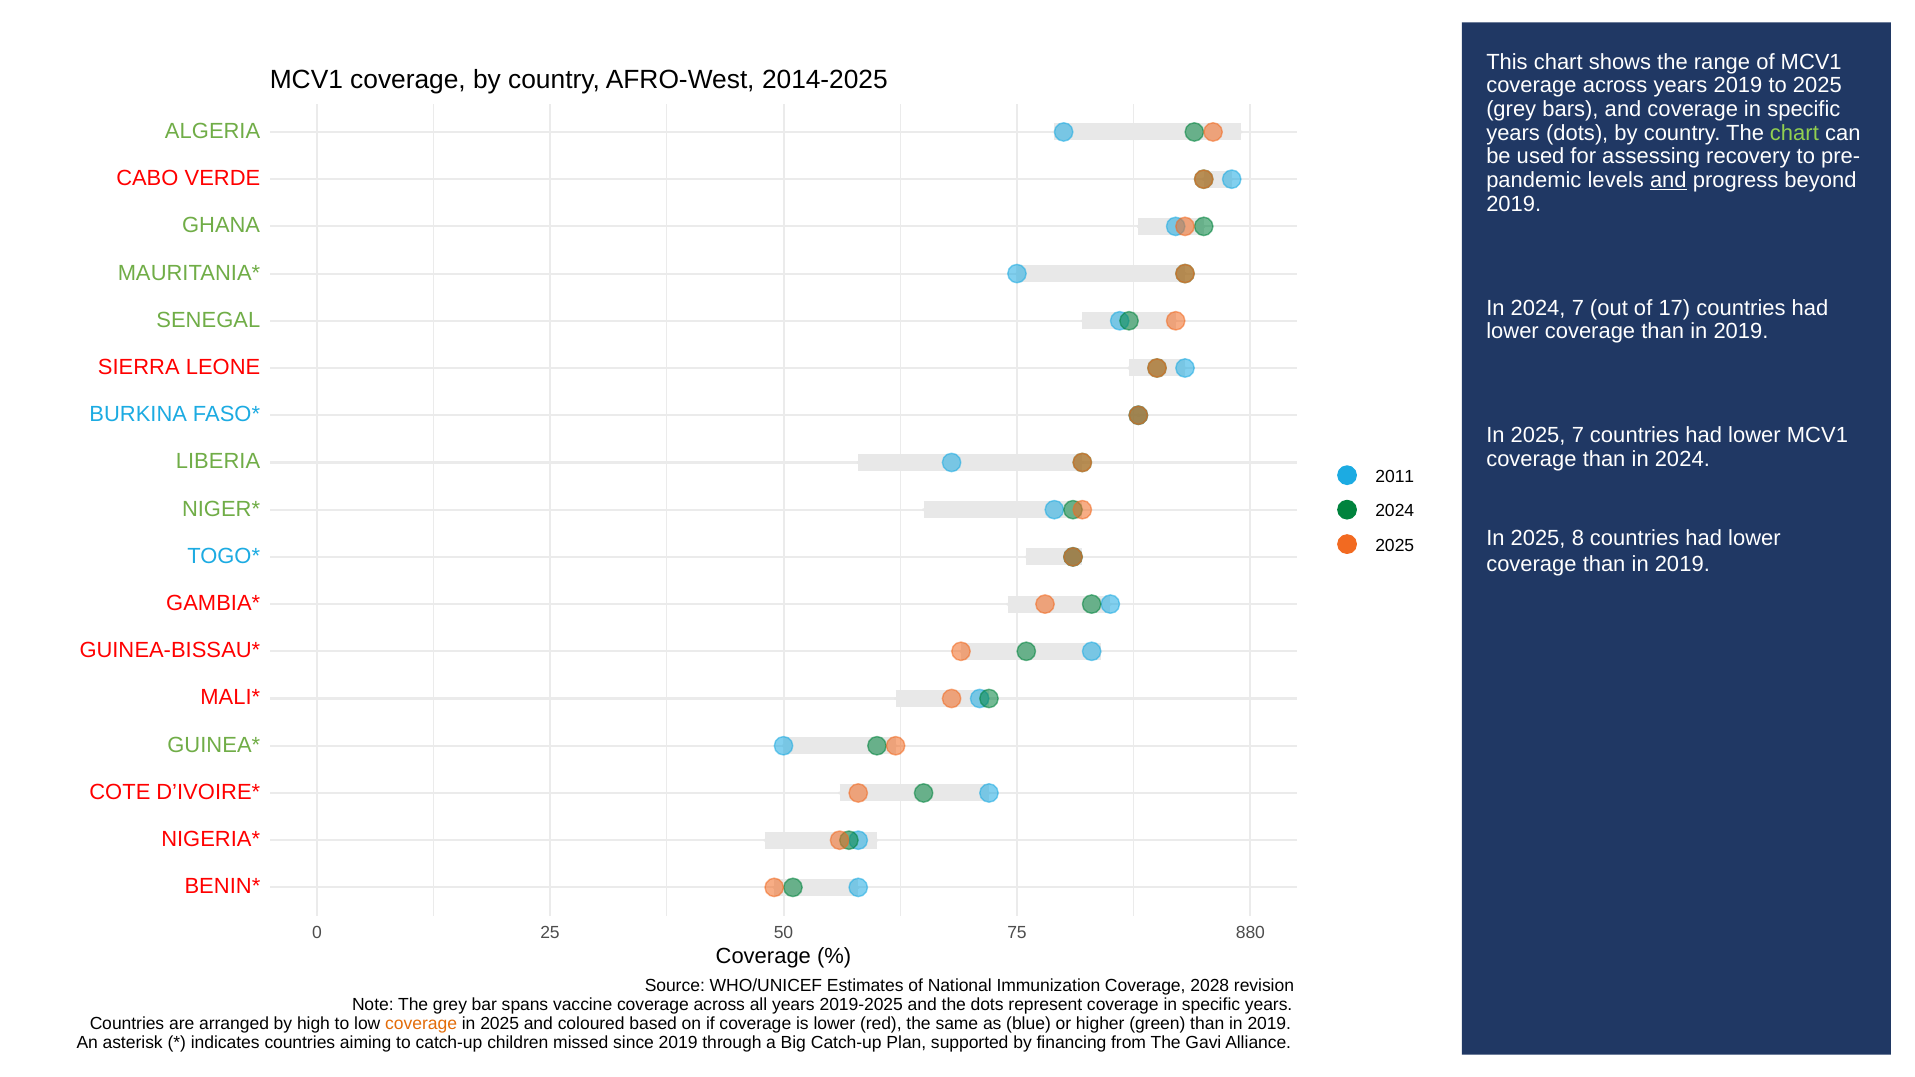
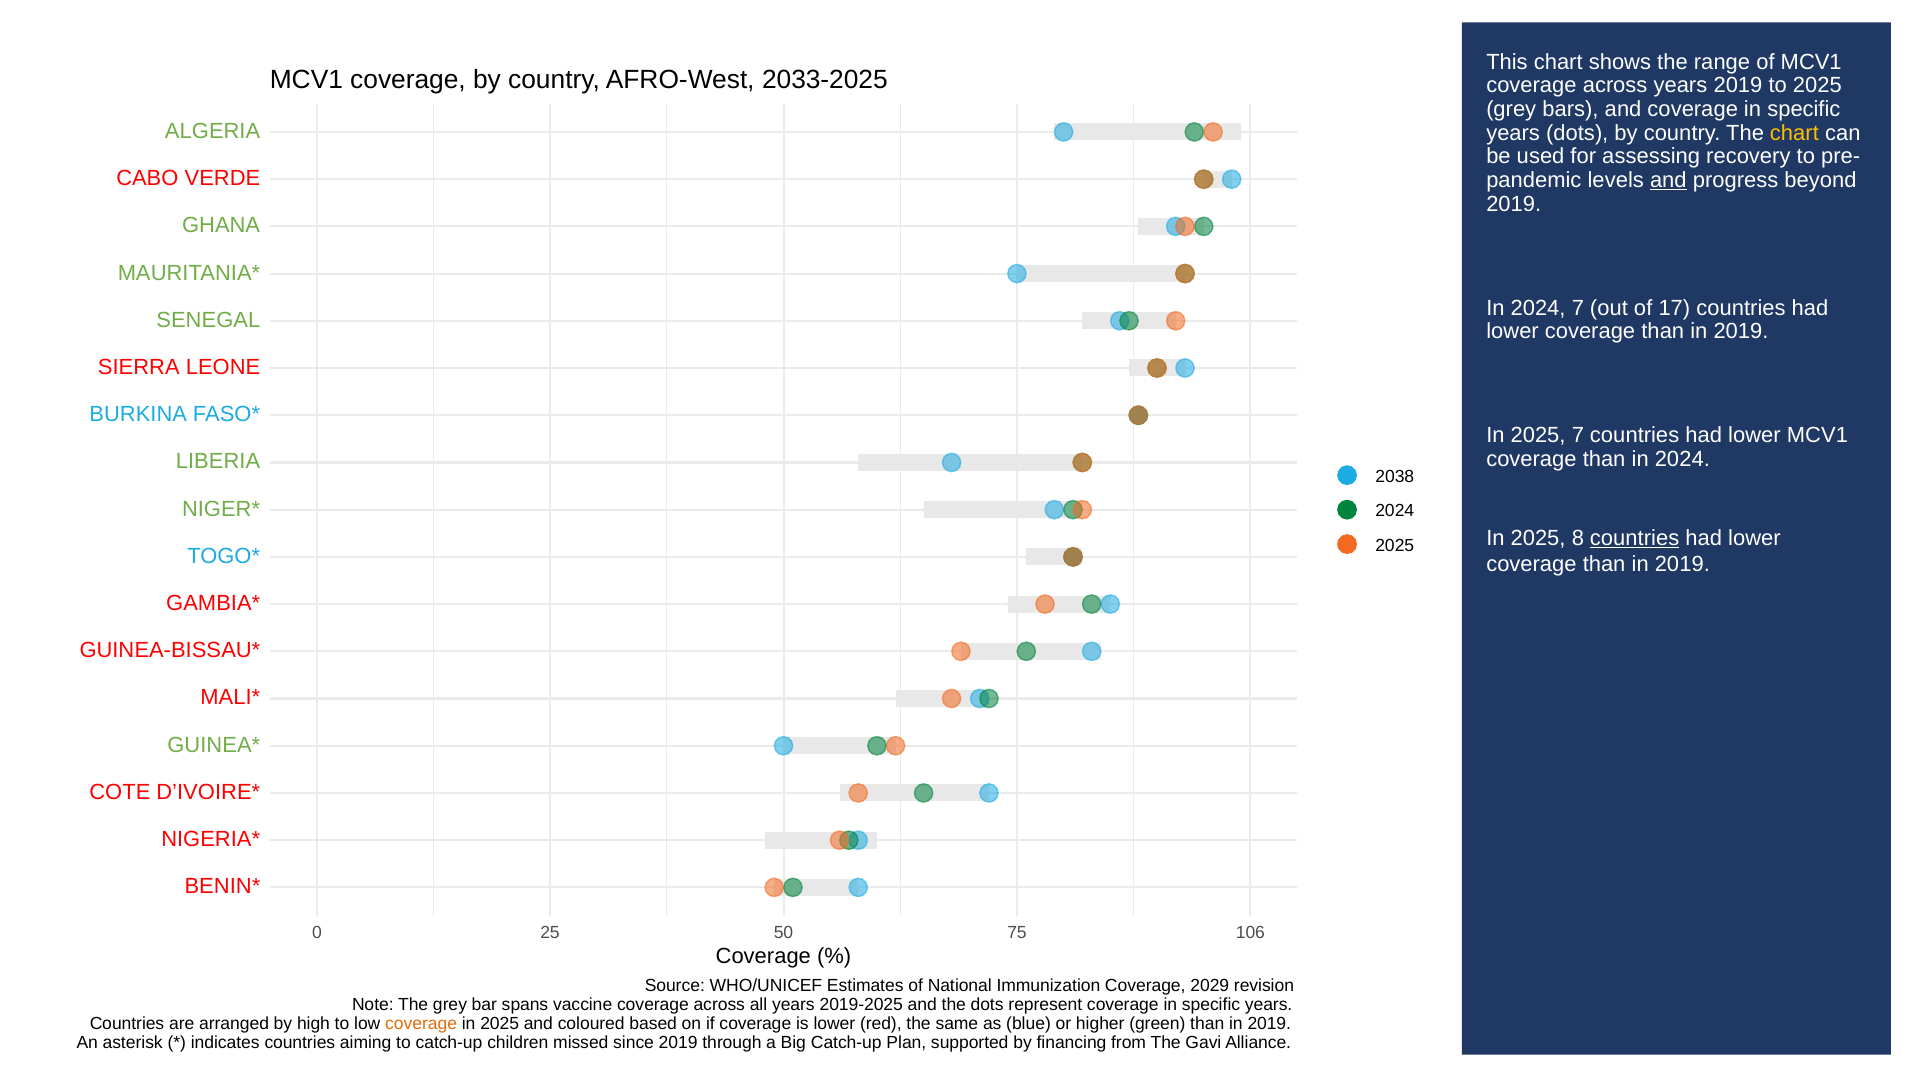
2014-2025: 2014-2025 -> 2033-2025 (825, 80)
chart colour: light green -> yellow (1794, 133)
2011: 2011 -> 2038 (1395, 476)
countries underline: none -> present (1635, 538)
880: 880 -> 106 (1250, 933)
2028: 2028 -> 2029 (1210, 986)
